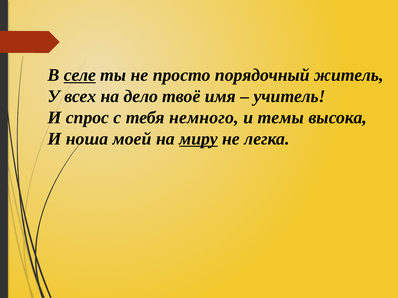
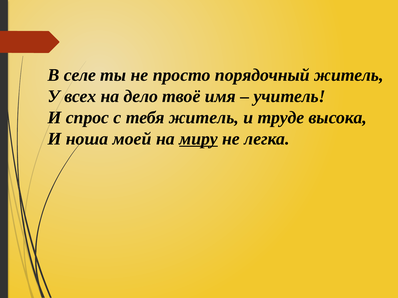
селе underline: present -> none (80, 75)
тебя немного: немного -> житель (204, 118)
темы: темы -> труде (281, 118)
